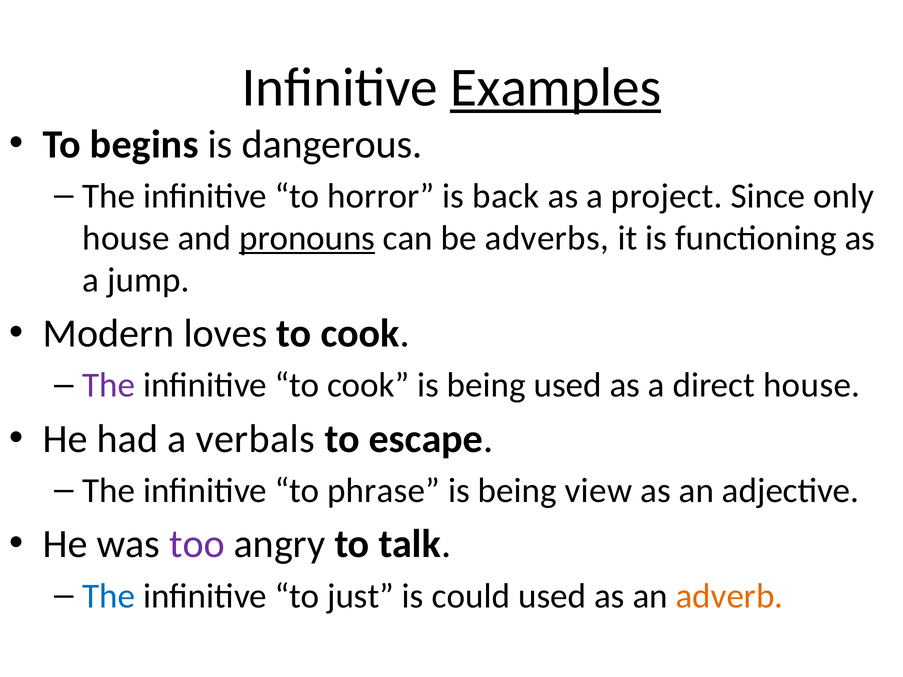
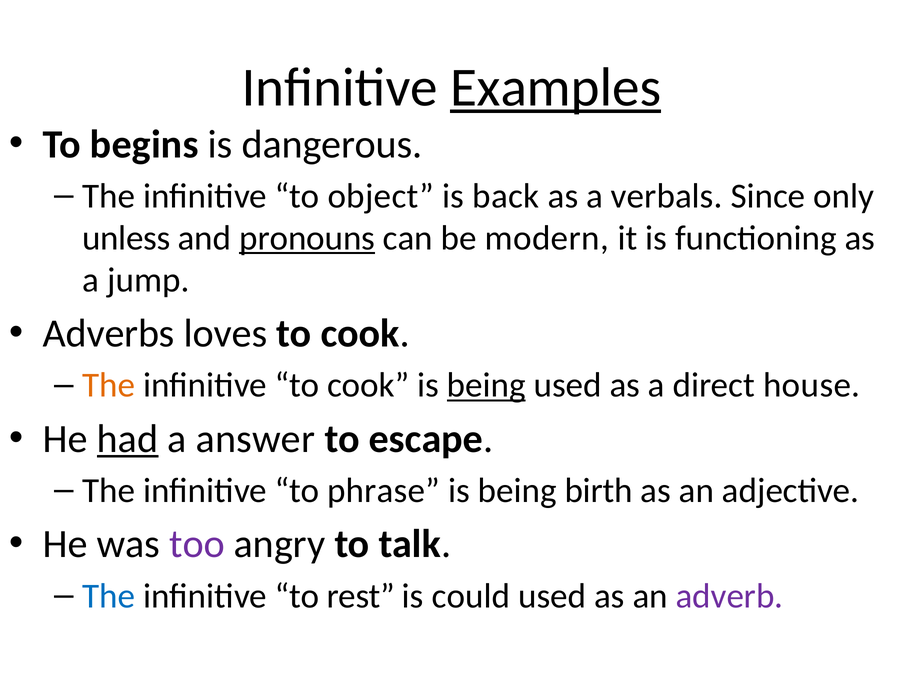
horror: horror -> object (381, 196)
project: project -> verbals (667, 196)
house: house -> unless (126, 238)
adverbs: adverbs -> modern (547, 238)
Modern: Modern -> Adverbs (109, 334)
The colour: purple -> orange (109, 386)
being underline: none -> present (486, 386)
had underline: none -> present (128, 439)
verbals: verbals -> answer (255, 439)
view: view -> birth (599, 491)
just: just -> rest (361, 596)
adverb colour: orange -> purple (729, 596)
